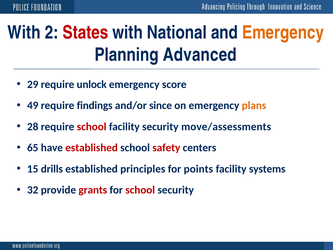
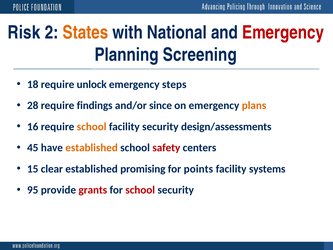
With: With -> Risk (24, 32)
States colour: red -> orange (85, 32)
Emergency colour: orange -> red (283, 32)
Advanced: Advanced -> Screening (200, 55)
29: 29 -> 18 (33, 84)
score: score -> steps (174, 84)
49: 49 -> 28 (33, 105)
28: 28 -> 16 (33, 127)
school colour: red -> orange (92, 127)
move/assessments: move/assessments -> design/assessments (226, 127)
65: 65 -> 45 (33, 148)
established colour: red -> orange (92, 148)
drills: drills -> clear (52, 169)
principles: principles -> promising (143, 169)
32: 32 -> 95 (33, 190)
